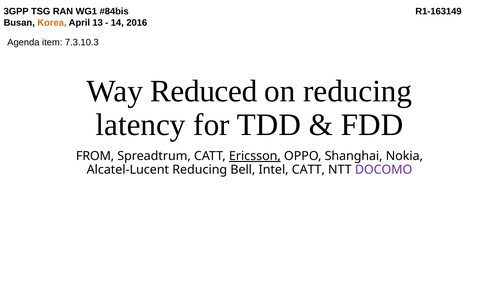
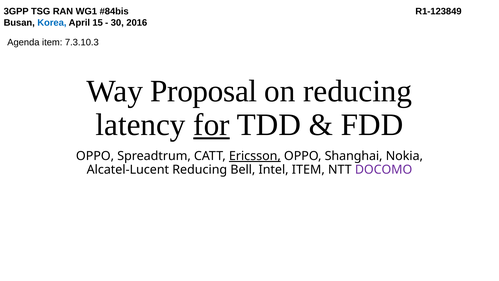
R1-163149: R1-163149 -> R1-123849 (438, 11)
Korea colour: orange -> blue (52, 23)
13: 13 -> 15 (98, 23)
14: 14 -> 30 (117, 23)
Reduced: Reduced -> Proposal (204, 91)
for underline: none -> present (211, 125)
FROM: FROM -> OPPO (95, 156)
Intel CATT: CATT -> ITEM (308, 169)
